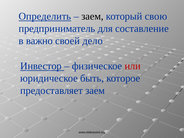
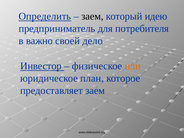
свою: свою -> идею (156, 16)
составление: составление -> потребителя (142, 29)
или colour: red -> orange (133, 66)
быть: быть -> план (92, 78)
